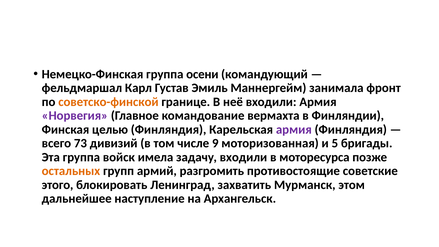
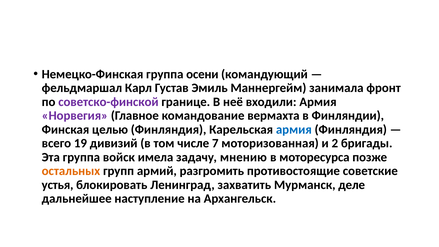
советско-финской colour: orange -> purple (108, 102)
армия colour: purple -> blue (294, 130)
73: 73 -> 19 (80, 143)
9: 9 -> 7 (215, 143)
5: 5 -> 2 (335, 143)
задачу входили: входили -> мнению (243, 157)
этого: этого -> устья (58, 185)
этом: этом -> деле (352, 185)
